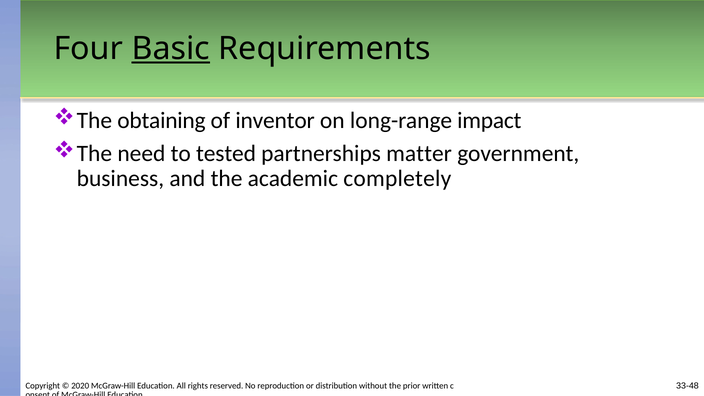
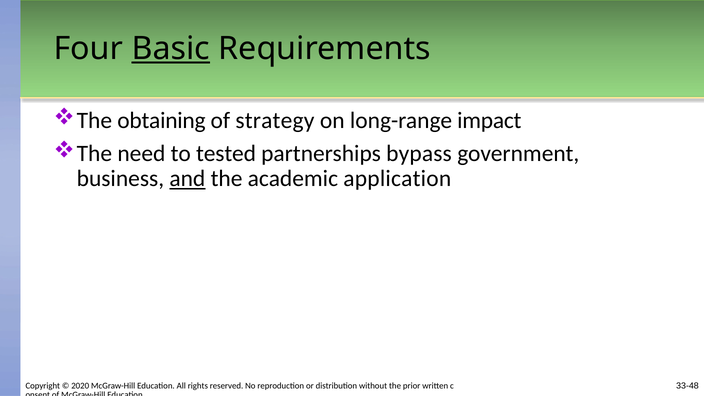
inventor: inventor -> strategy (275, 121)
matter: matter -> bypass (419, 153)
and underline: none -> present (187, 179)
completely: completely -> application (397, 179)
